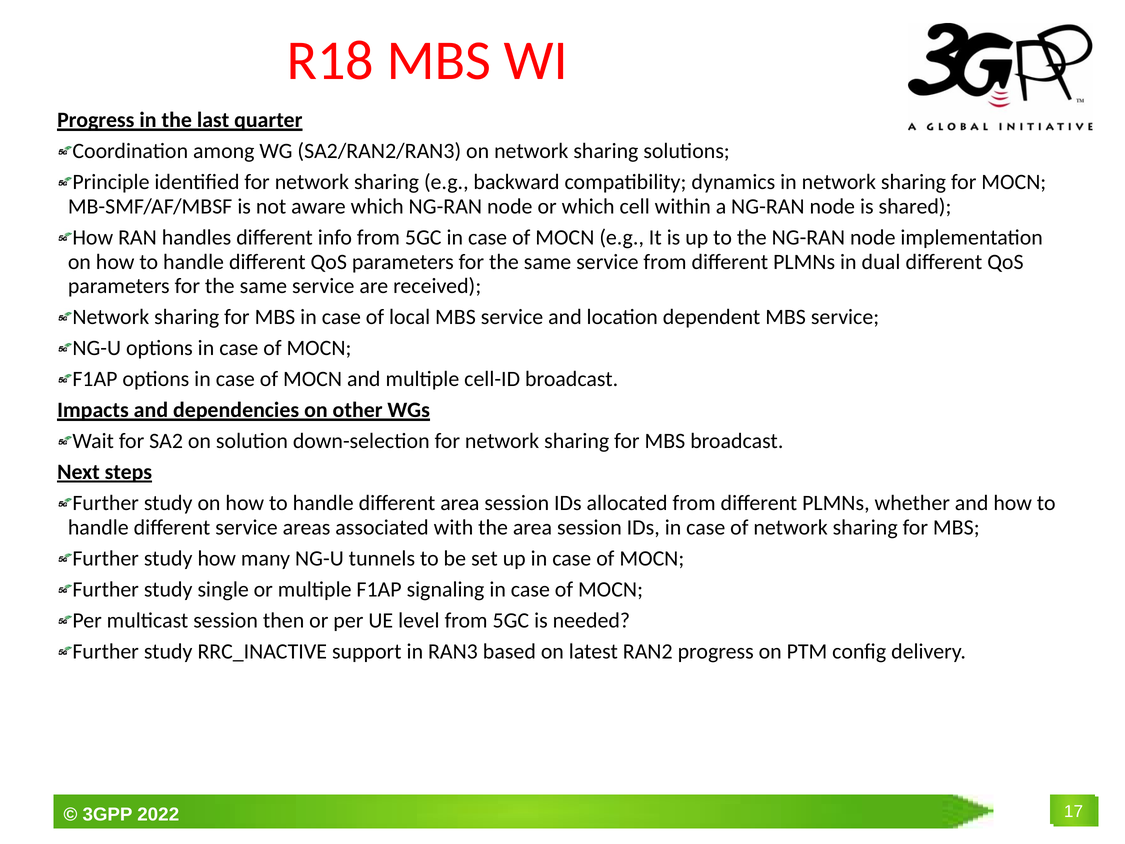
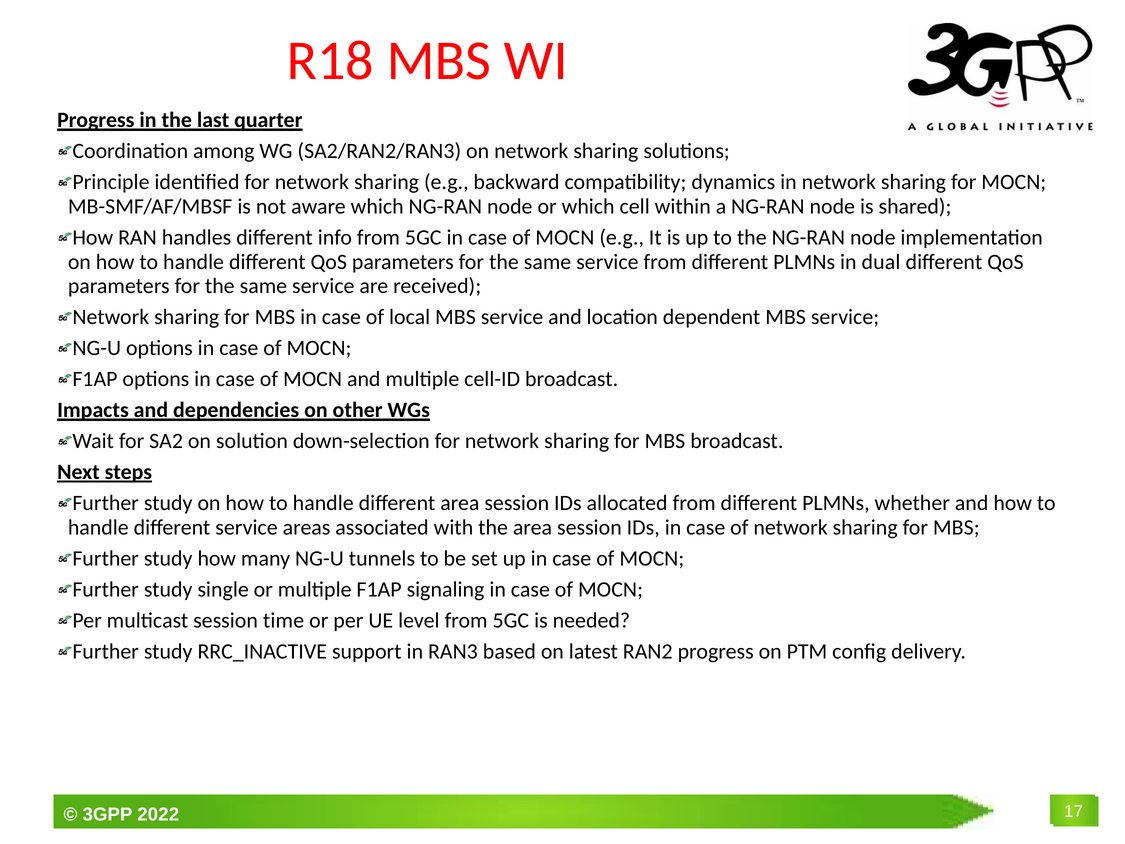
then: then -> time (284, 620)
